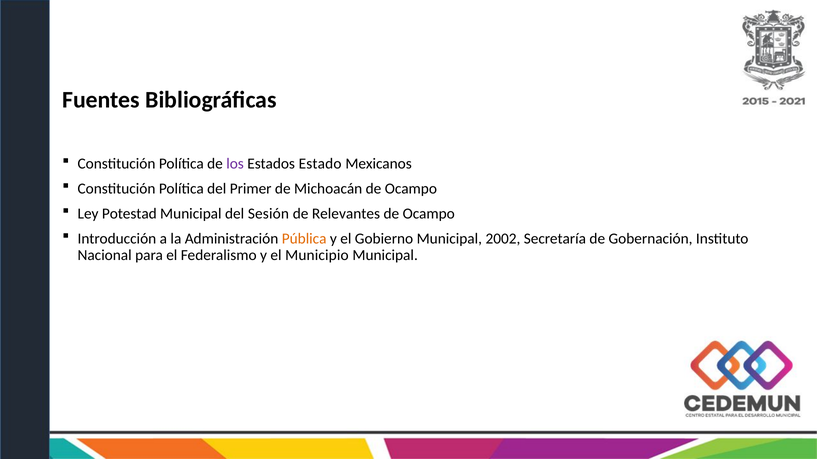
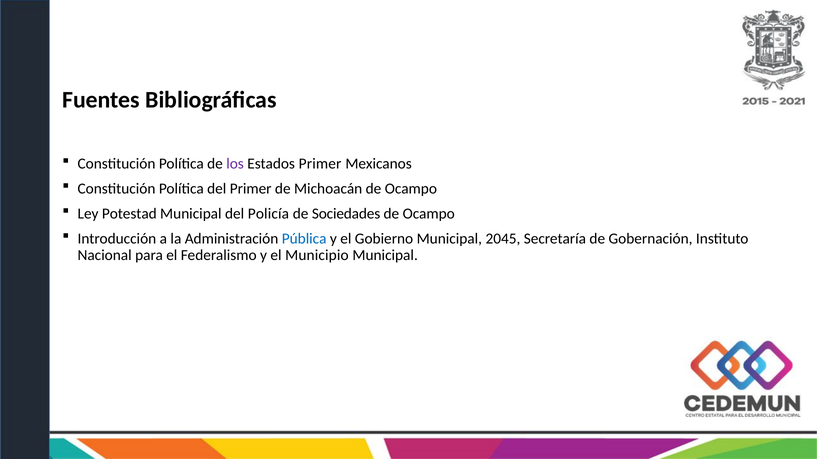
Estados Estado: Estado -> Primer (320, 164)
Sesión: Sesión -> Policía (268, 214)
Relevantes: Relevantes -> Sociedades (346, 214)
Pública colour: orange -> blue (304, 239)
2002: 2002 -> 2045 (503, 239)
